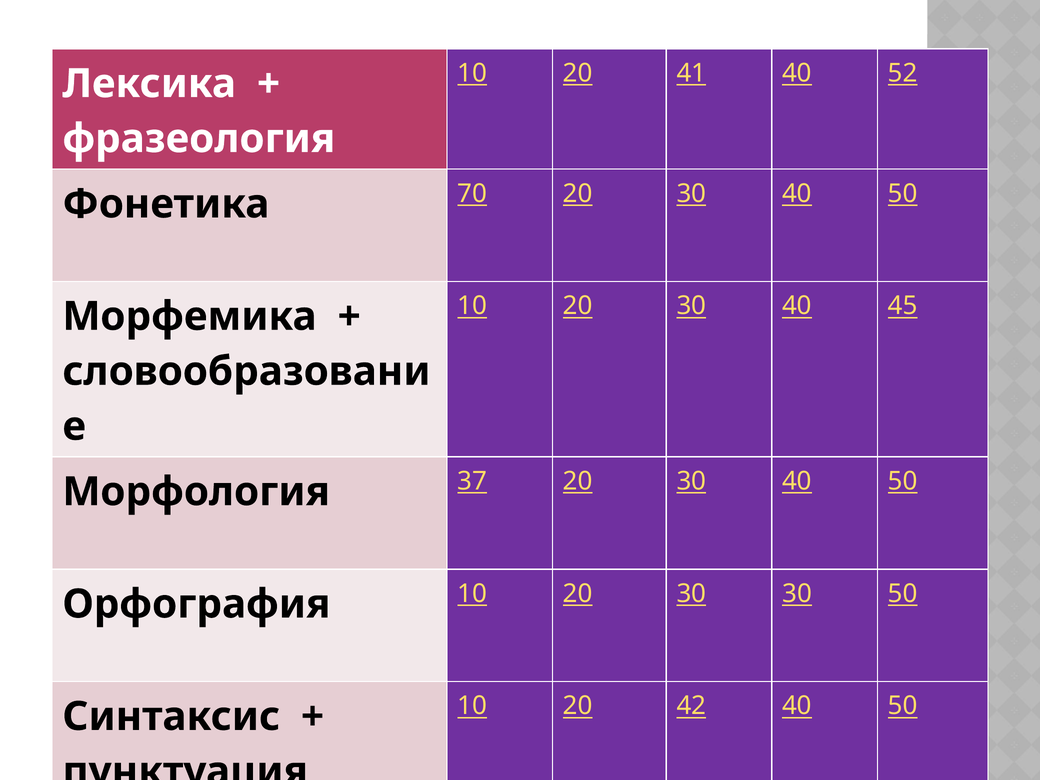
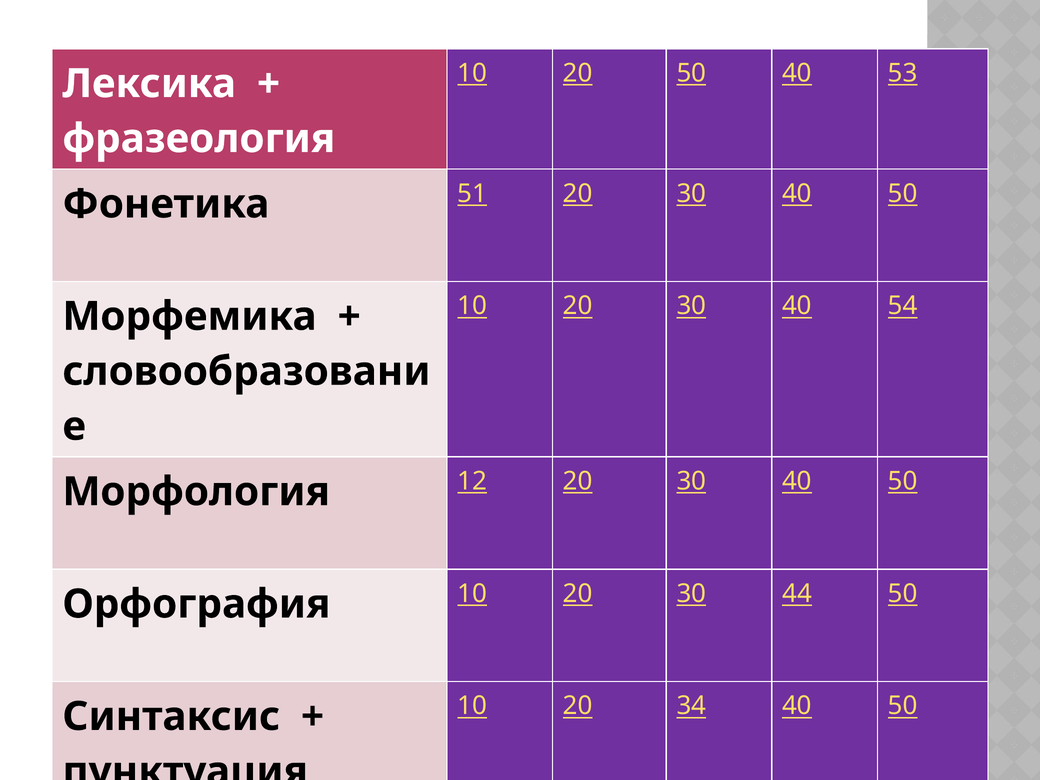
20 41: 41 -> 50 (691, 73)
52: 52 -> 53 (903, 73)
70: 70 -> 51 (472, 193)
45: 45 -> 54 (903, 306)
37: 37 -> 12 (472, 481)
30 30: 30 -> 44 (797, 594)
42: 42 -> 34 (691, 706)
